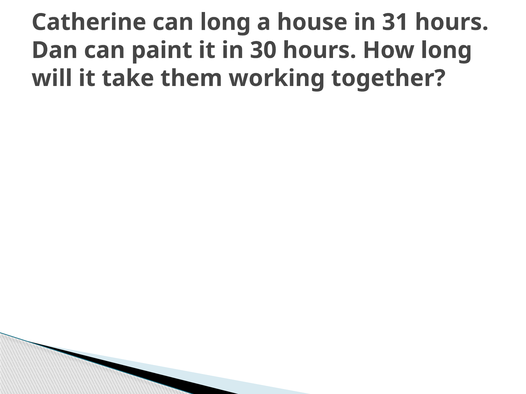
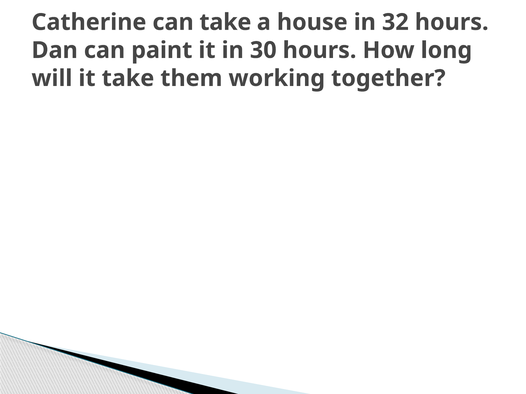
can long: long -> take (225, 22)
31: 31 -> 32 (395, 22)
